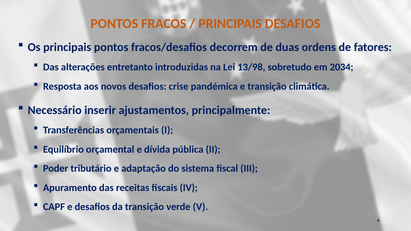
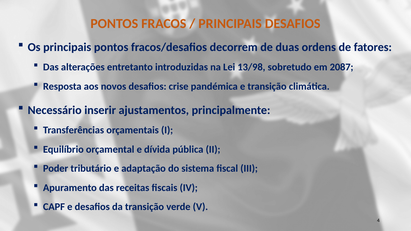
2034: 2034 -> 2087 (342, 67)
